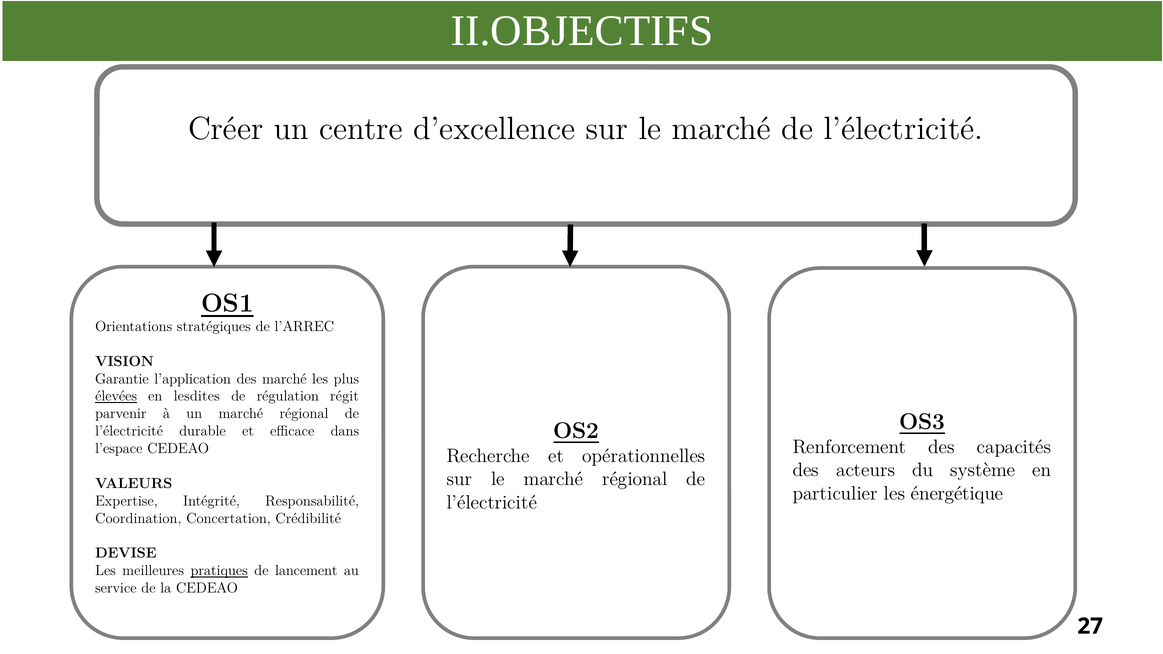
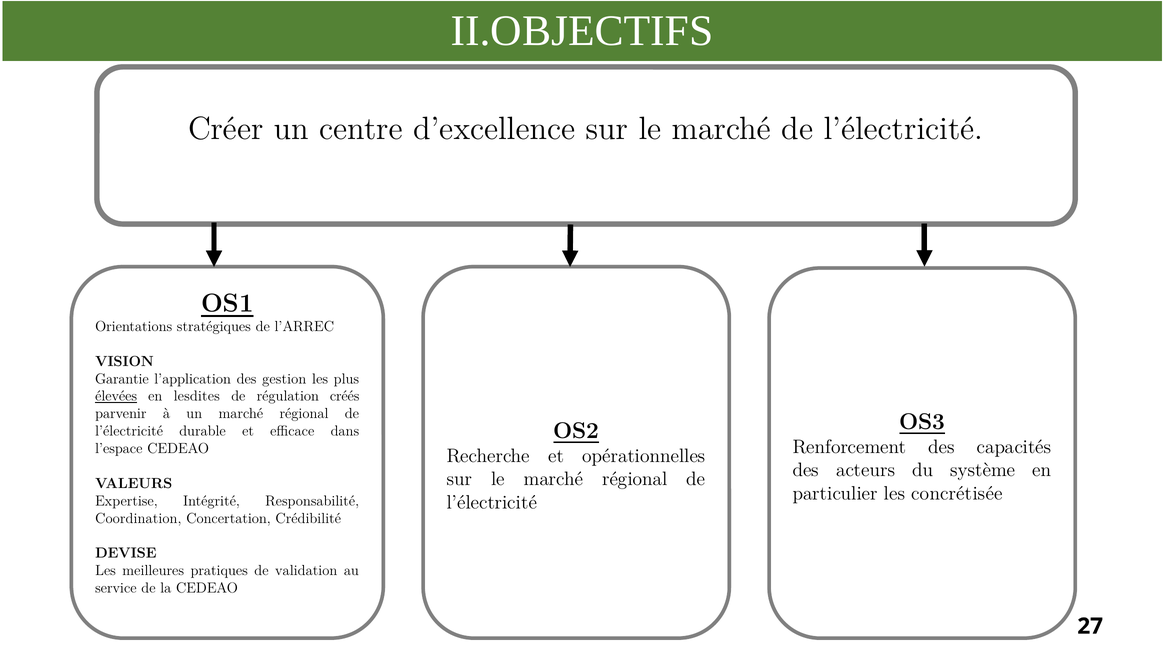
des marché: marché -> gestion (284, 379)
régit: régit -> créés (345, 396)
énergétique: énergétique -> concrétisée (957, 493)
pratiques underline: present -> none (219, 571)
lancement: lancement -> validation (306, 571)
